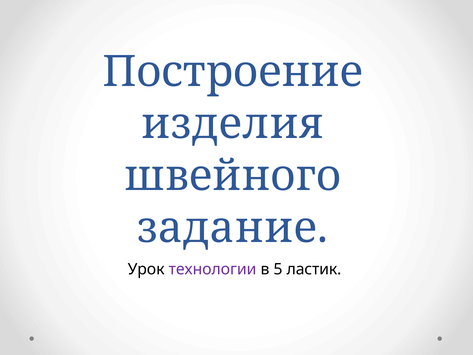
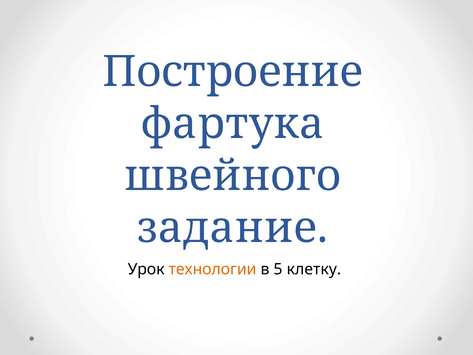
изделия: изделия -> фартука (233, 124)
технологии colour: purple -> orange (213, 269)
ластик: ластик -> клетку (314, 269)
